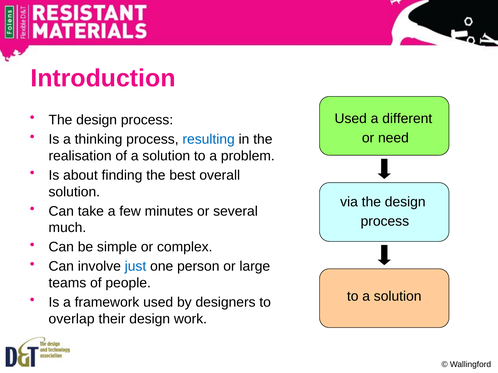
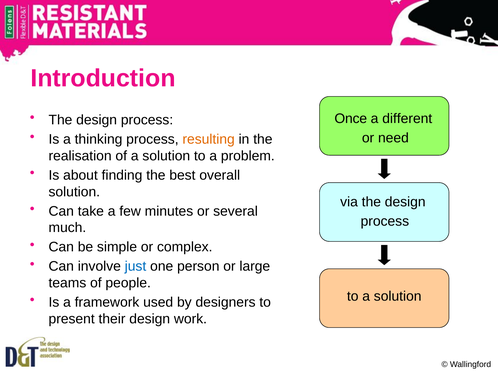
Used: Used -> Once (351, 119)
resulting colour: blue -> orange (209, 139)
overlap: overlap -> present (72, 319)
